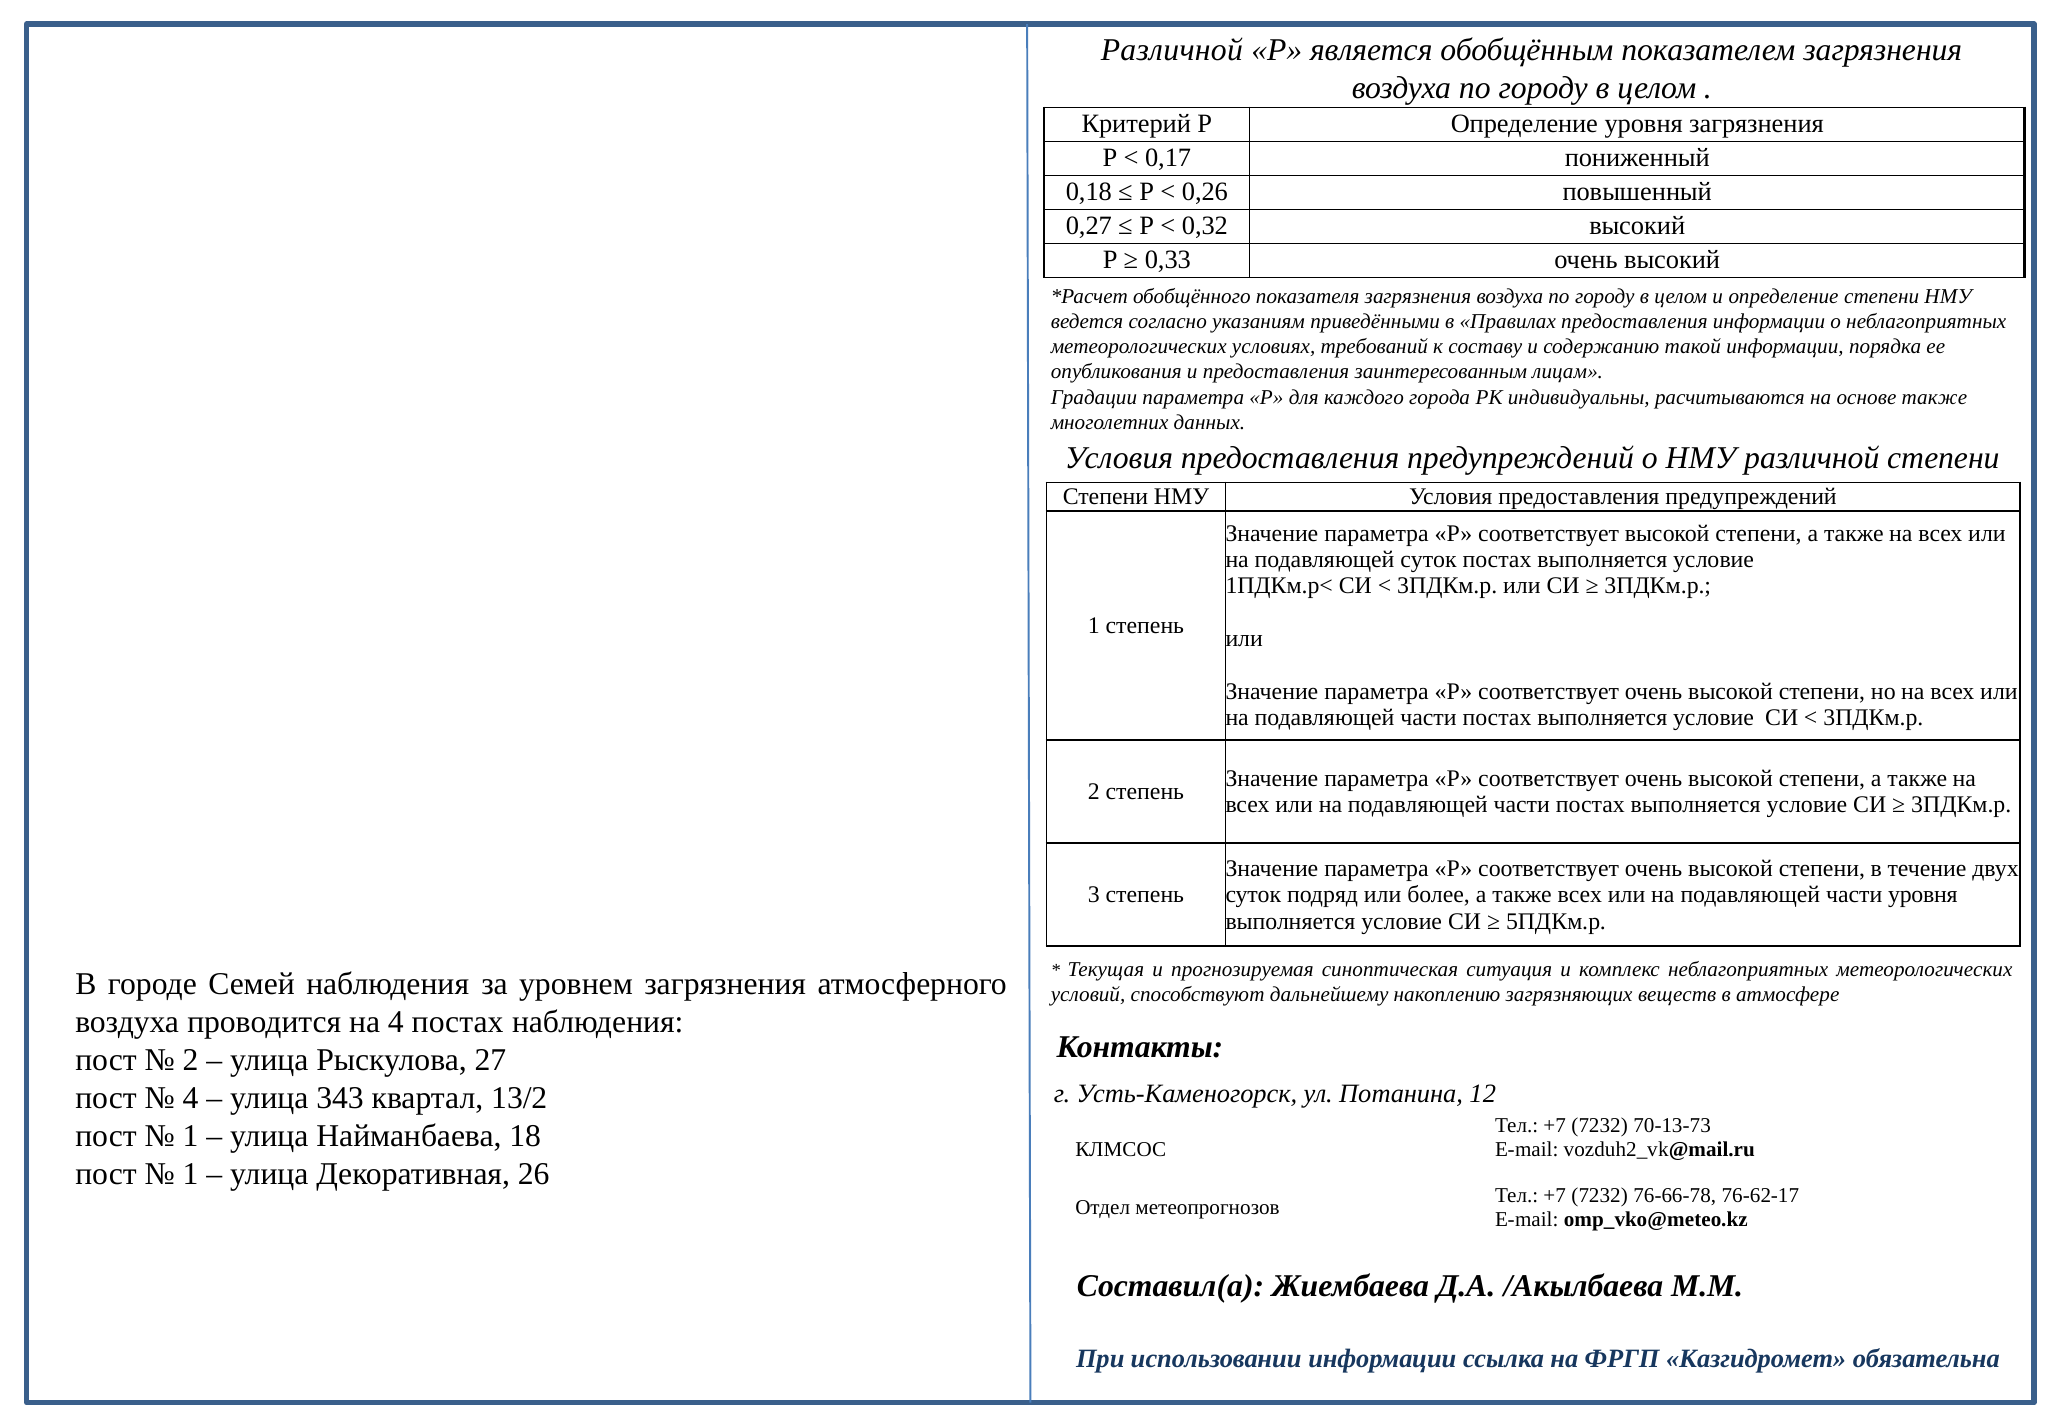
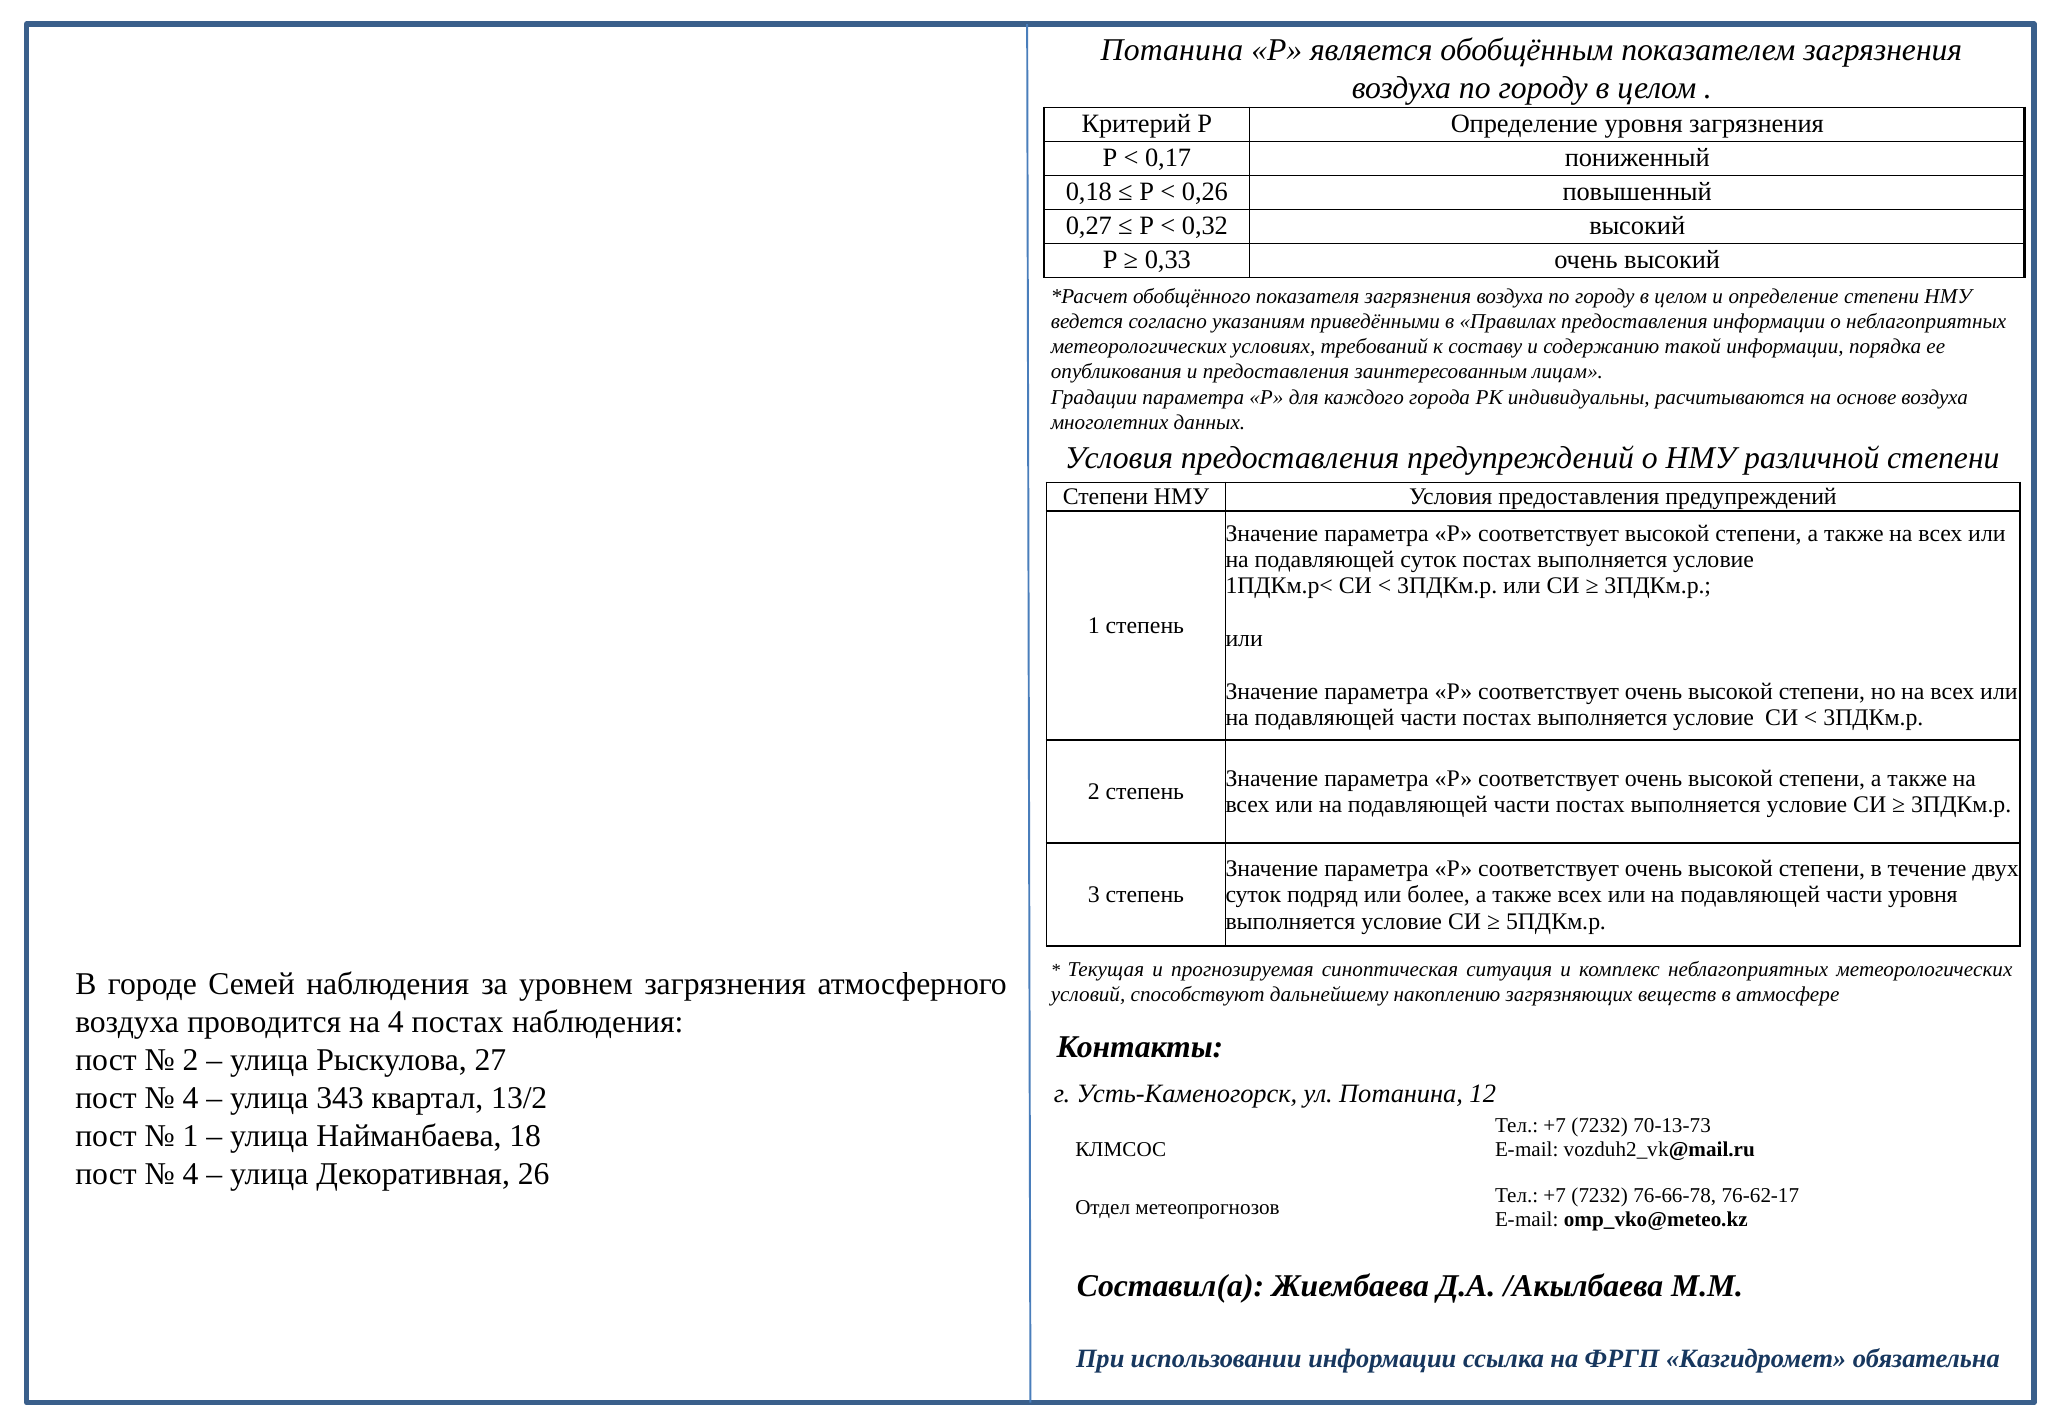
Различной: Различной -> Потанина (1172, 50)
основе также: также -> воздуха (1935, 397)
1: 1 -> 4 (191, 1174)
